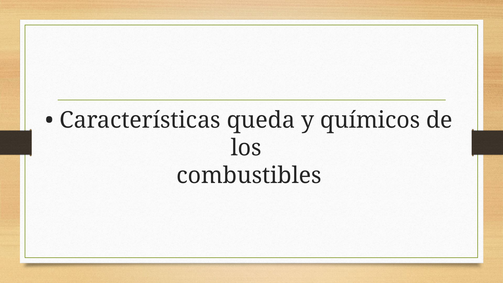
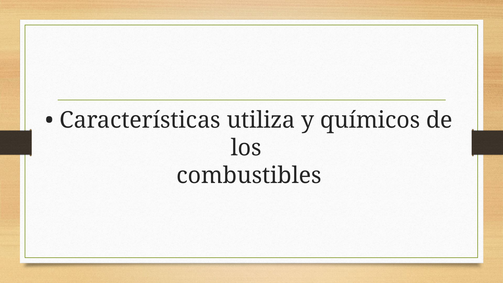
queda: queda -> utiliza (261, 120)
